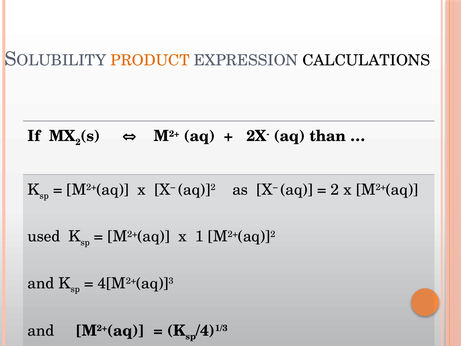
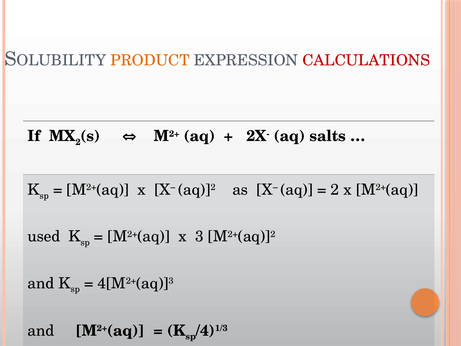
CALCULATIONS colour: black -> red (366, 60)
than: than -> salts (328, 136)
1: 1 -> 3 (199, 236)
